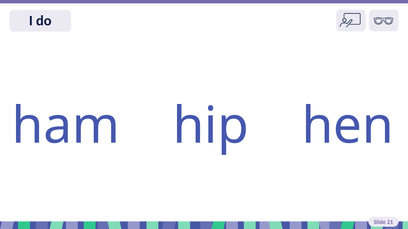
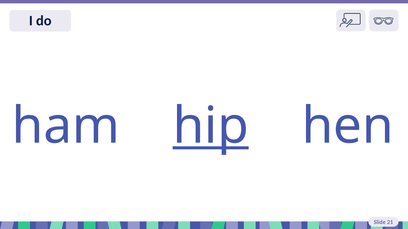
hip underline: none -> present (211, 126)
